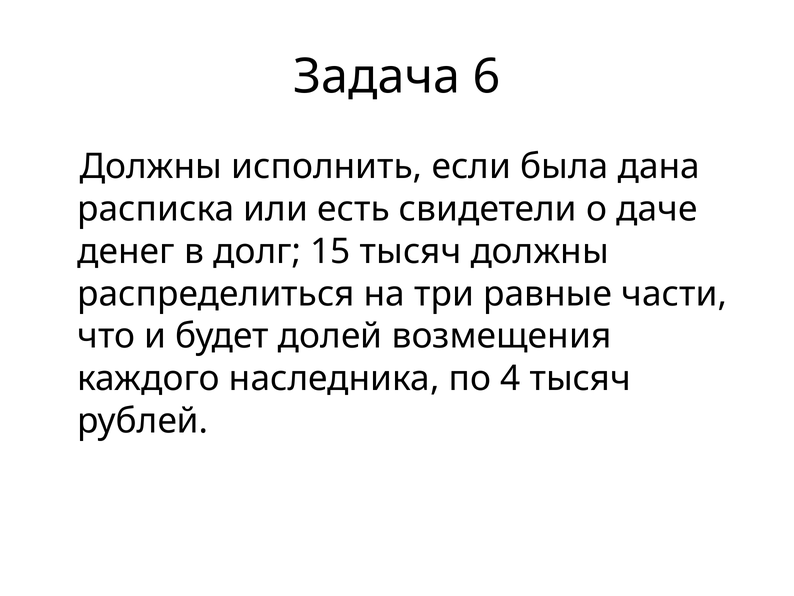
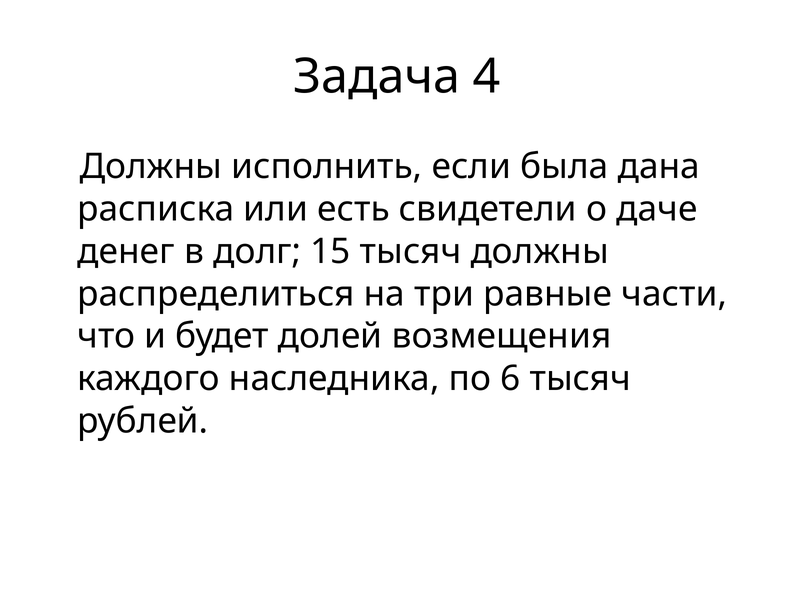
6: 6 -> 4 (487, 77)
4: 4 -> 6 (510, 378)
